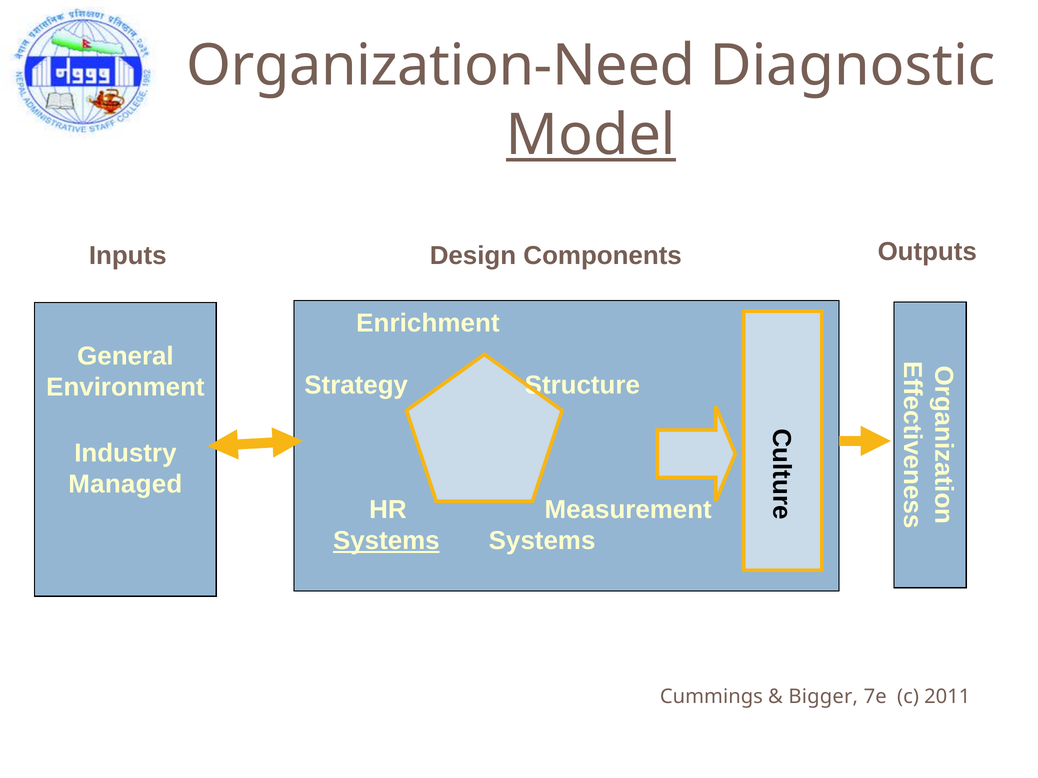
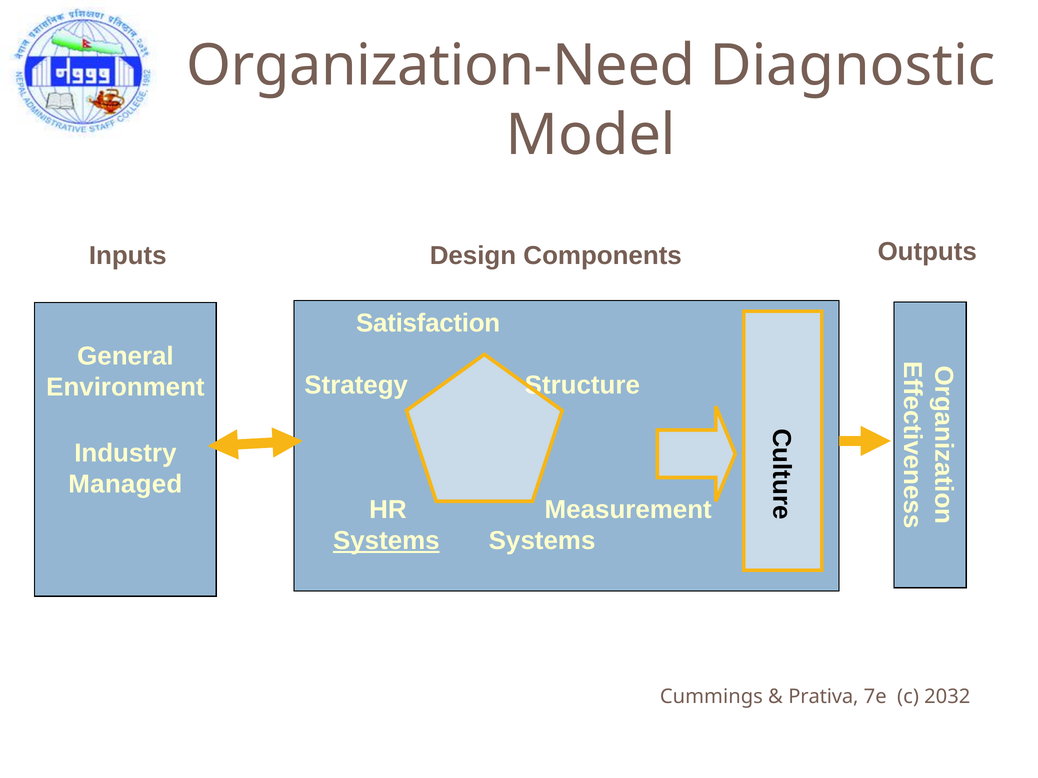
Model underline: present -> none (591, 135)
Enrichment: Enrichment -> Satisfaction (428, 323)
Bigger: Bigger -> Prativa (823, 697)
2011: 2011 -> 2032 (947, 697)
